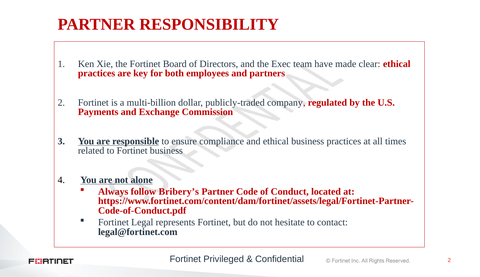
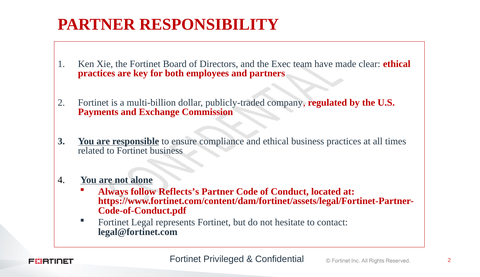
Bribery’s: Bribery’s -> Reflects’s (179, 192)
